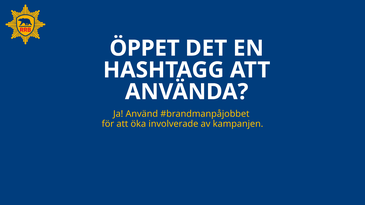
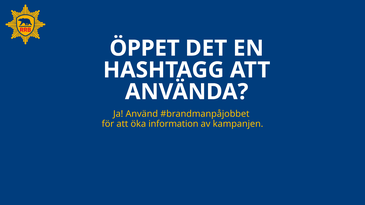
involverade: involverade -> information (173, 124)
